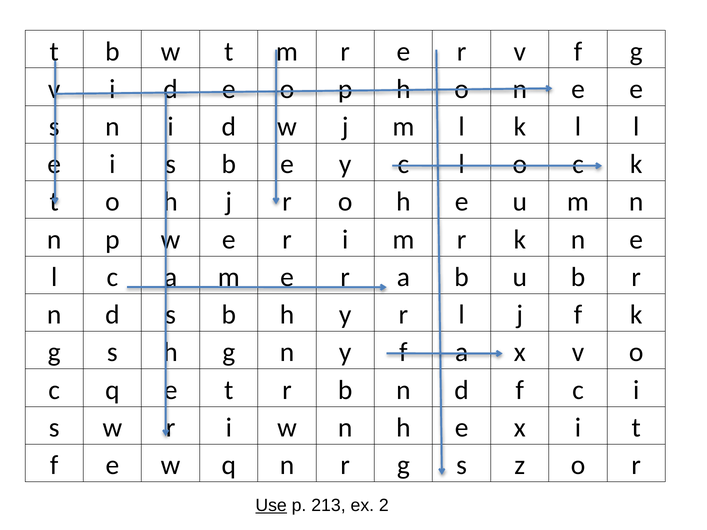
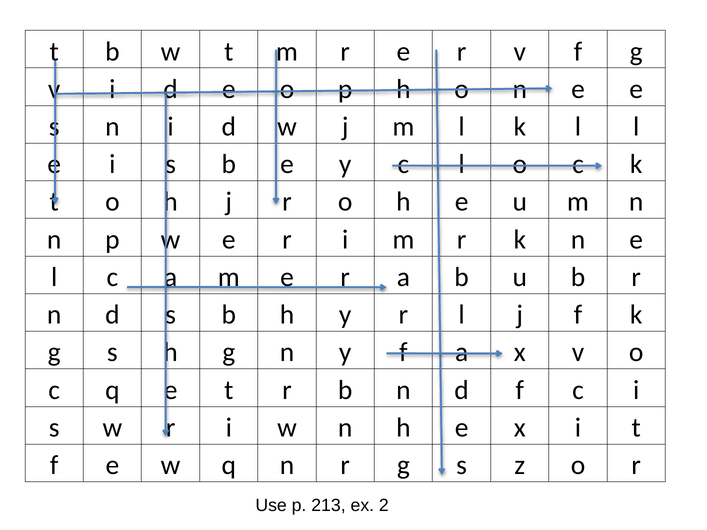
Use underline: present -> none (271, 506)
